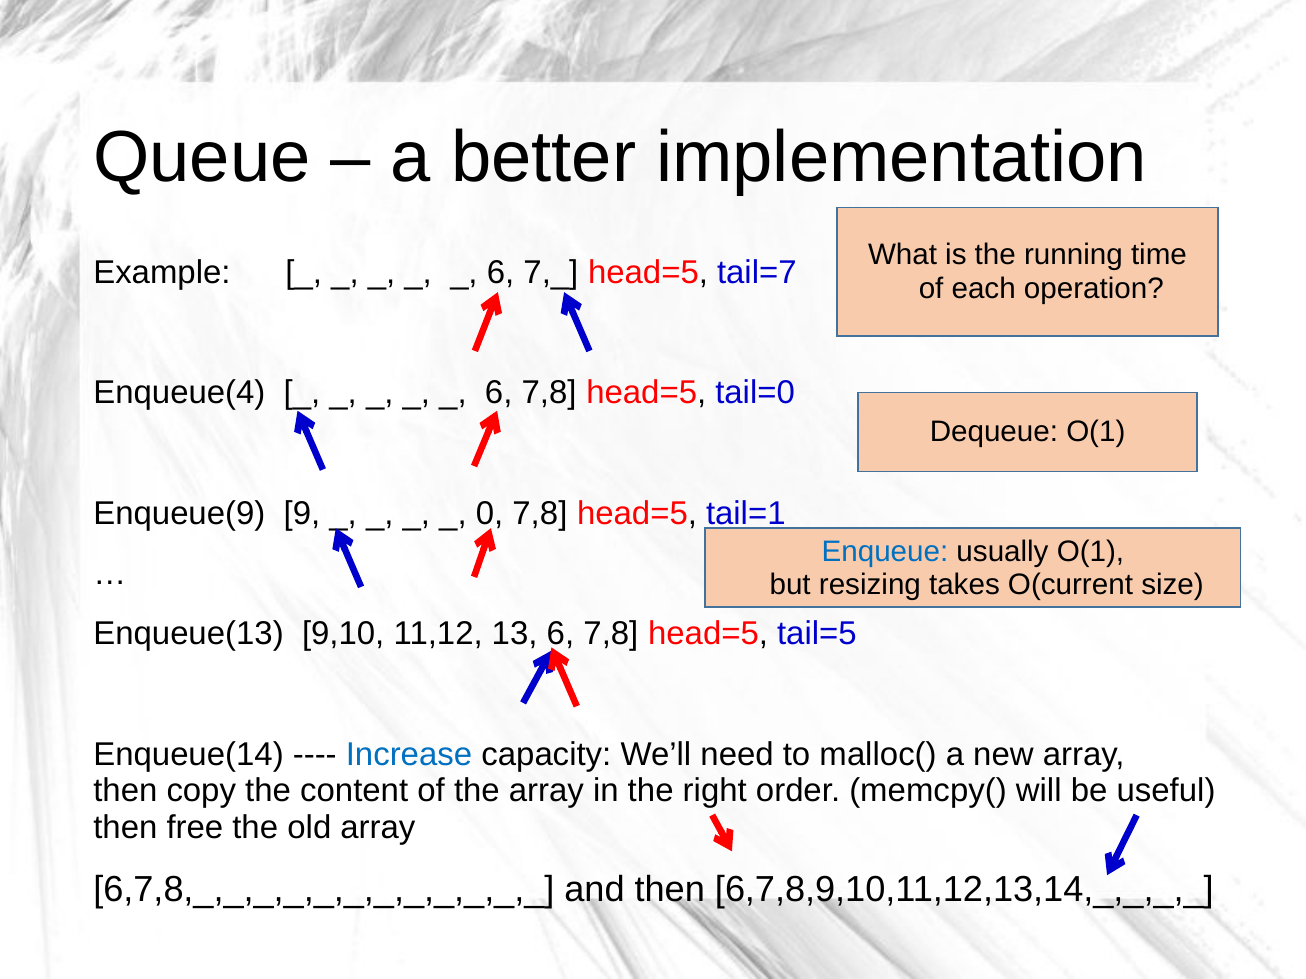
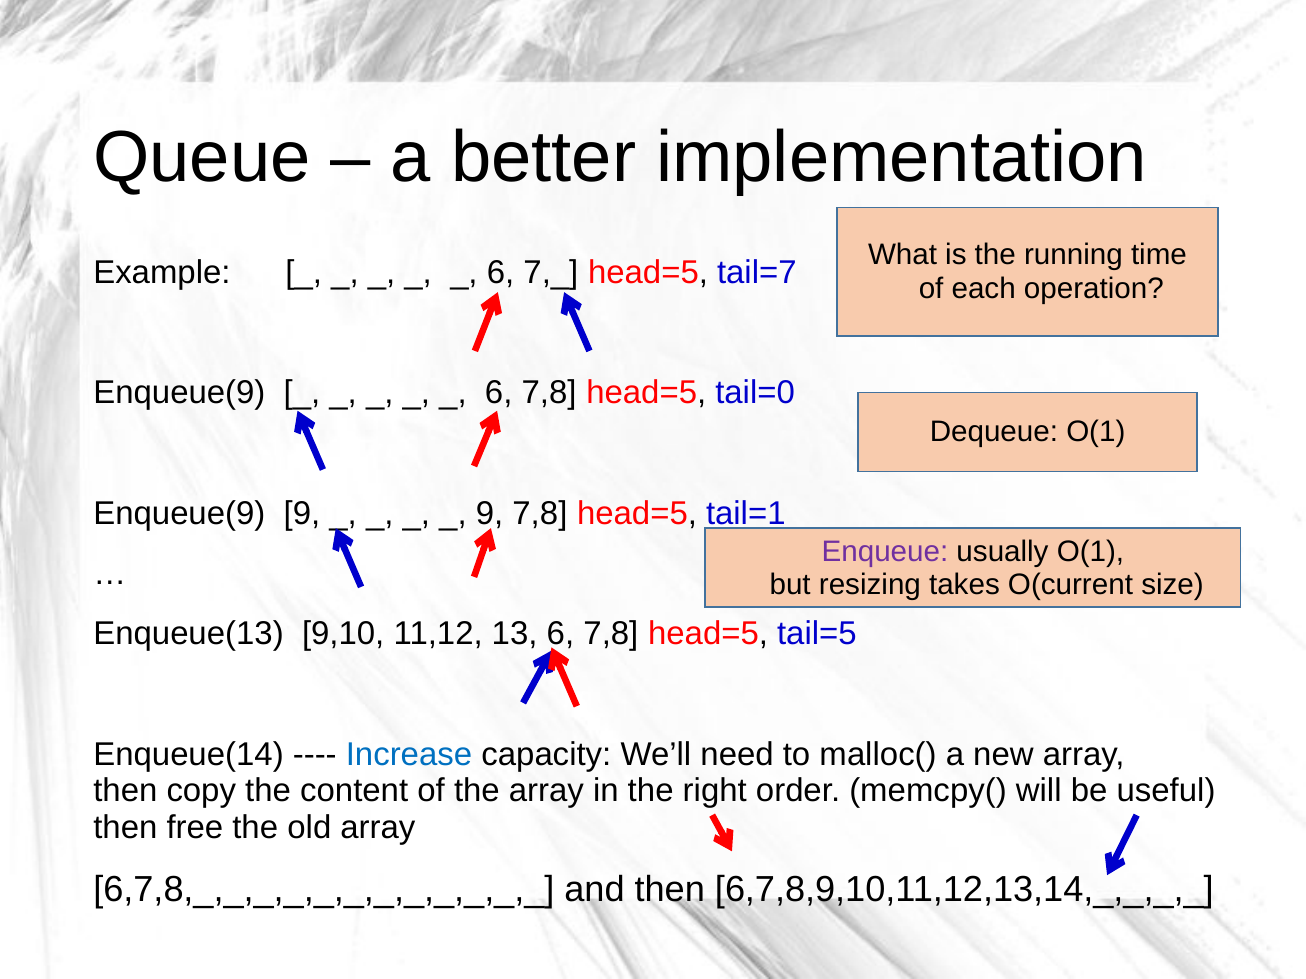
Enqueue(4: Enqueue(4 -> Enqueue(9 (179, 393)
0: 0 -> 9 (490, 514)
Enqueue colour: blue -> purple (885, 552)
